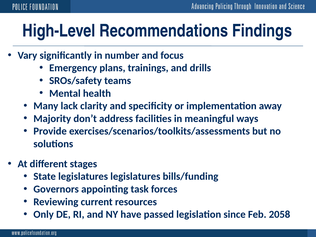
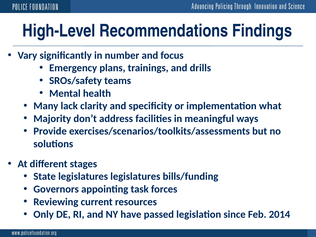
away: away -> what (270, 106)
2058: 2058 -> 2014 (280, 214)
